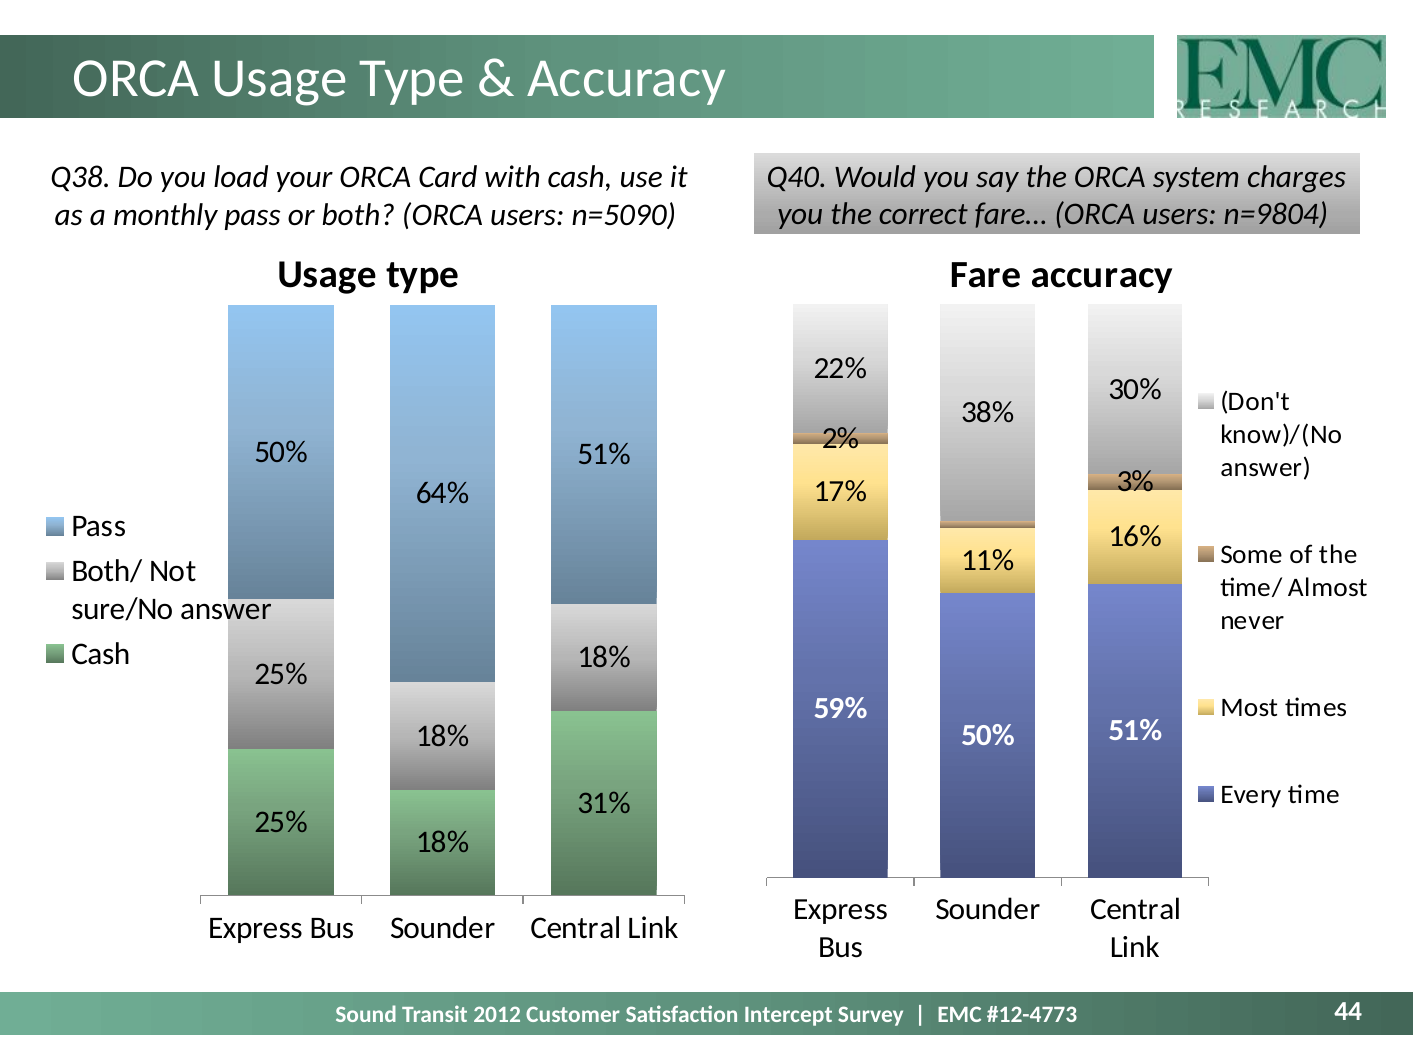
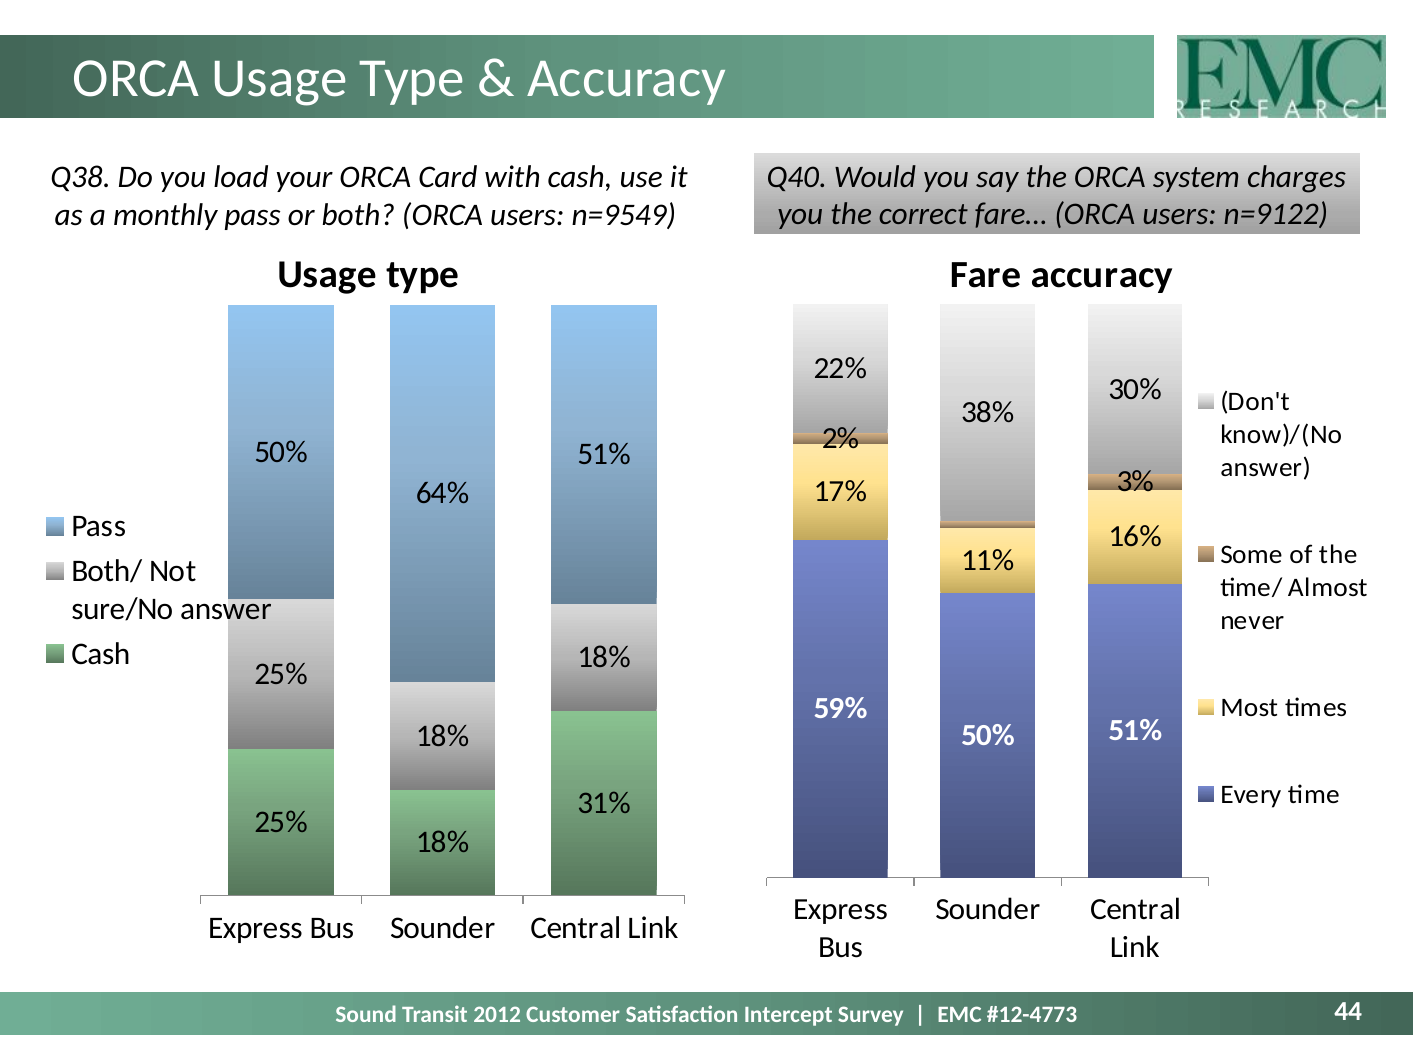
n=5090: n=5090 -> n=9549 (624, 215)
n=9804: n=9804 -> n=9122 (1276, 215)
